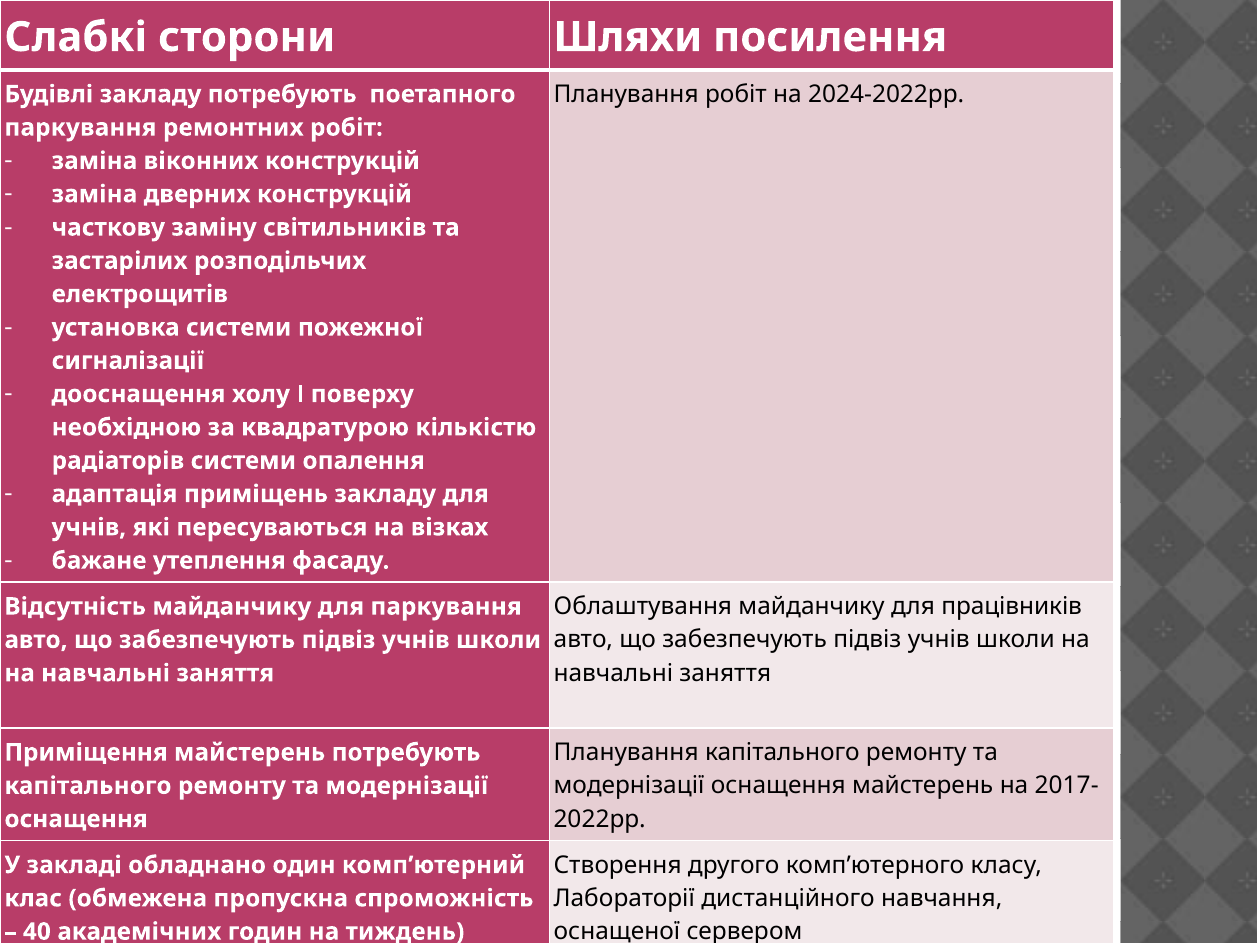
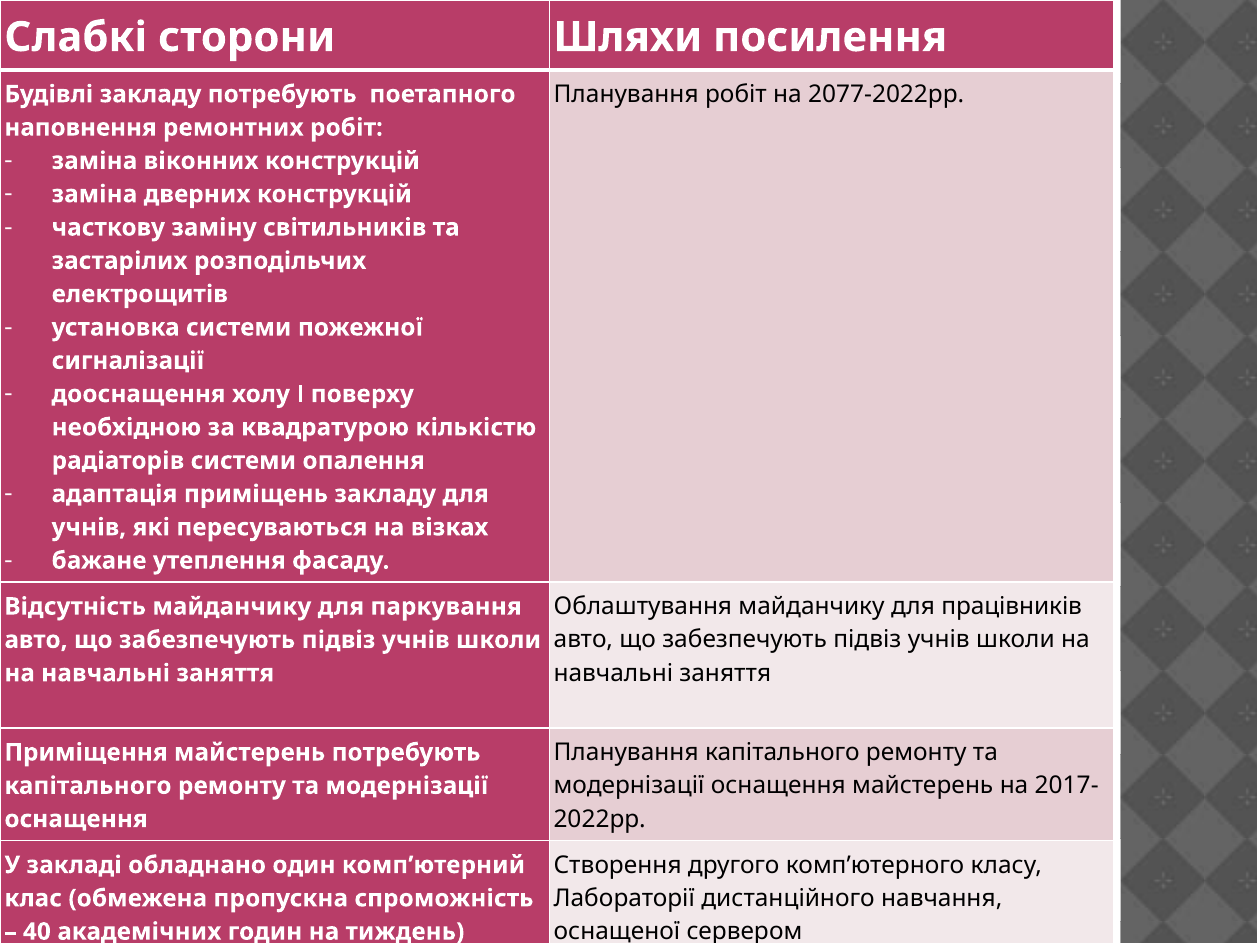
2024-2022рр: 2024-2022рр -> 2077-2022рр (886, 94)
паркування: паркування -> наповнення (81, 128)
